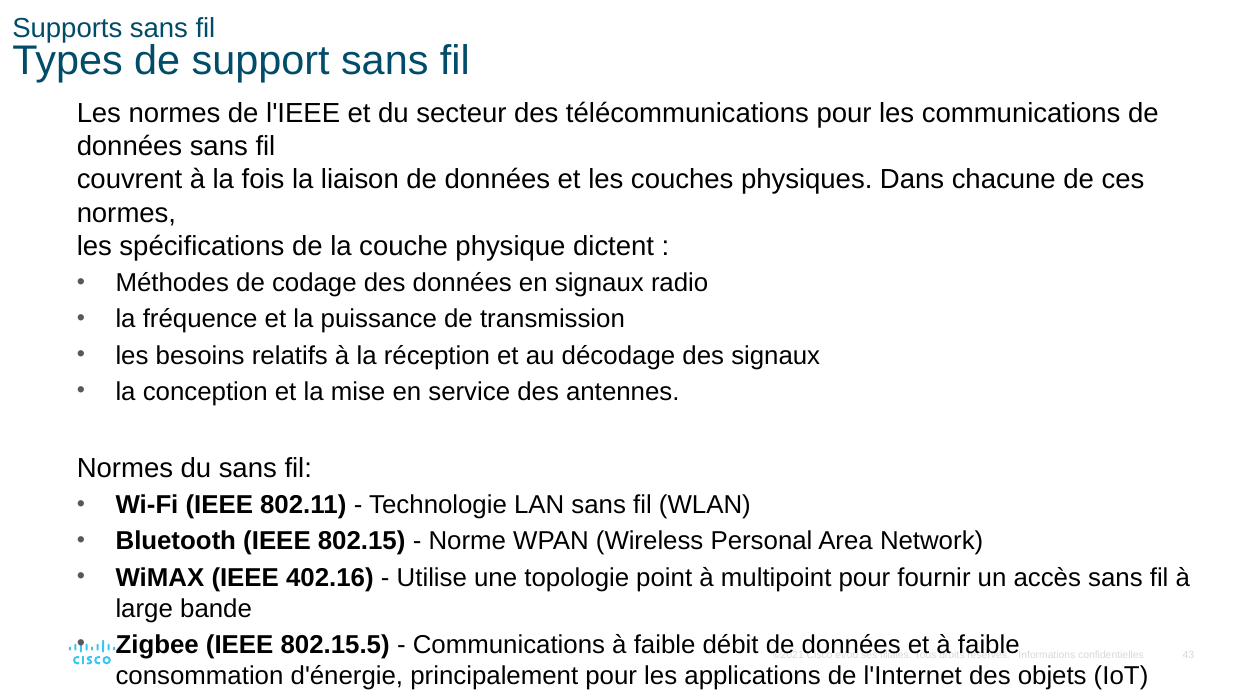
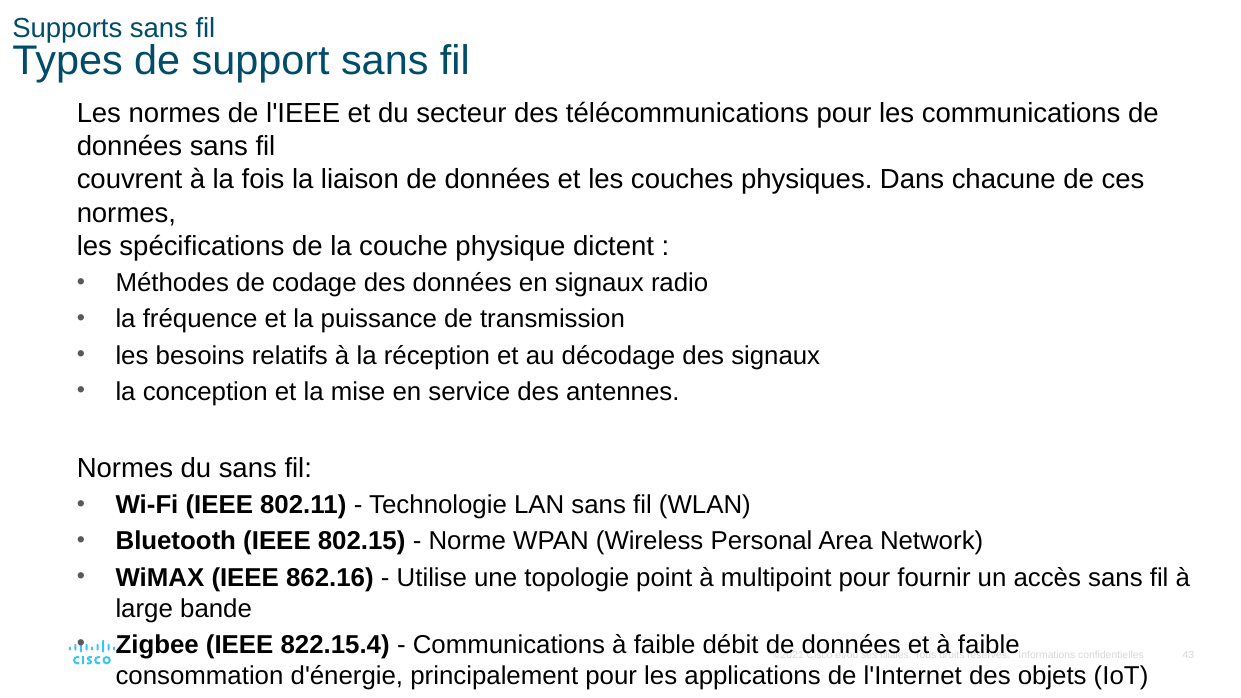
402.16: 402.16 -> 862.16 (330, 578)
802.15.5: 802.15.5 -> 822.15.4 (335, 645)
